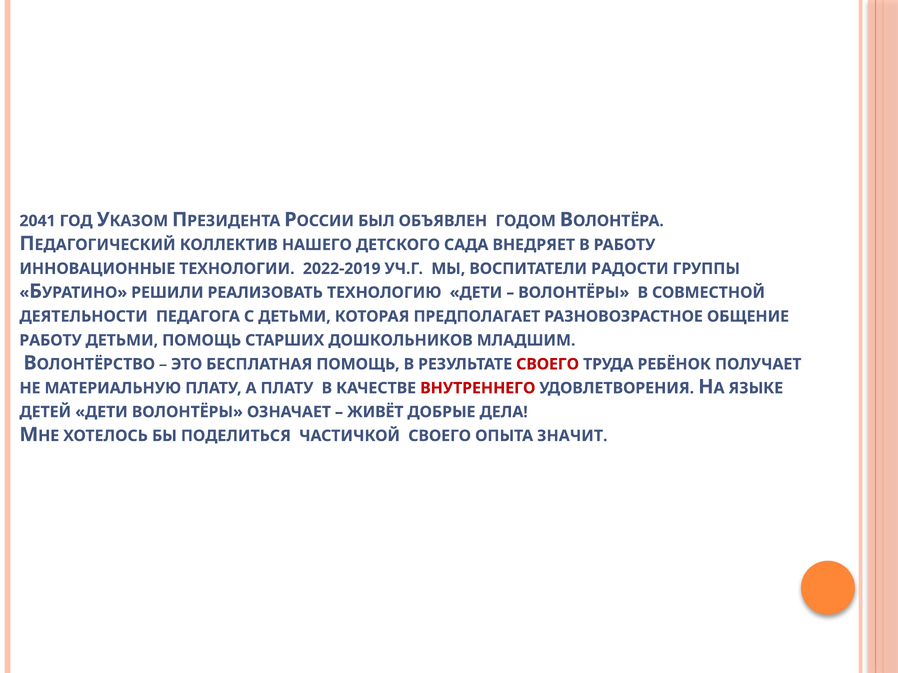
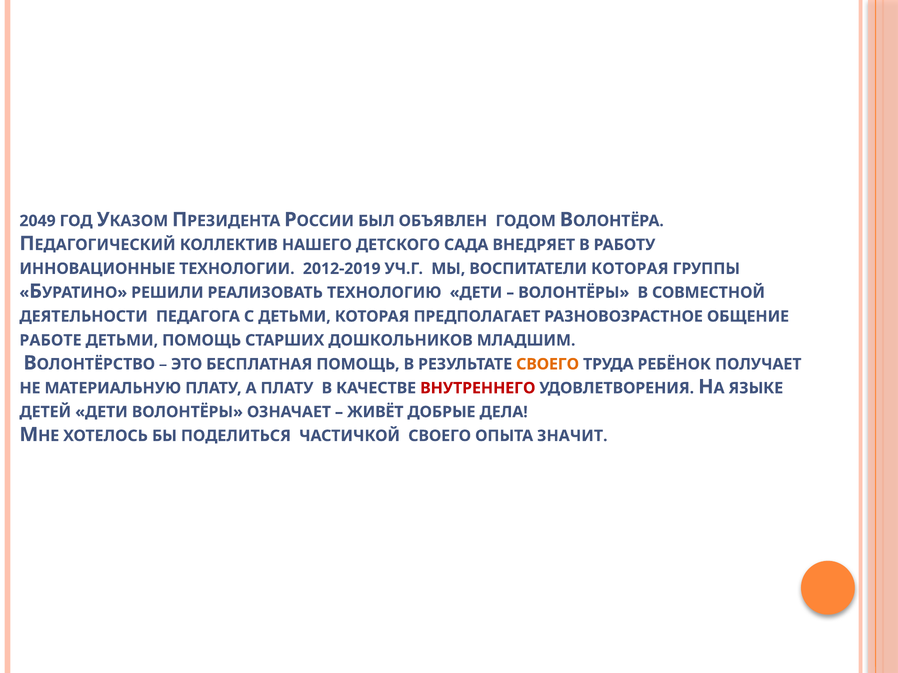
2041: 2041 -> 2049 (38, 221)
2022-2019: 2022-2019 -> 2012-2019 (342, 269)
ВОСПИТАТЕЛИ РАДОСТИ: РАДОСТИ -> КОТОРАЯ (630, 269)
РАБОТУ: РАБОТУ -> РАБОТЕ (50, 341)
СВОЕГО colour: red -> orange (548, 364)
